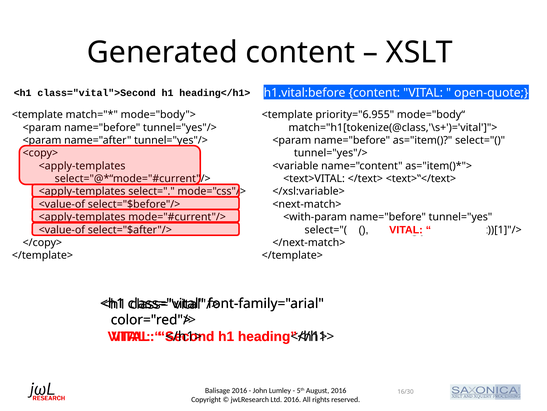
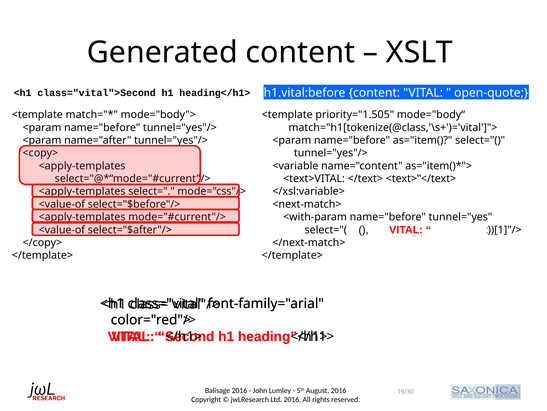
priority="6.955: priority="6.955 -> priority="1.505 (355, 114)
